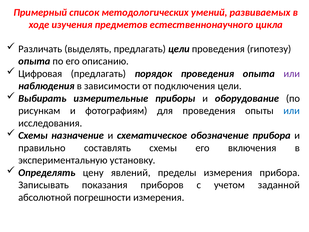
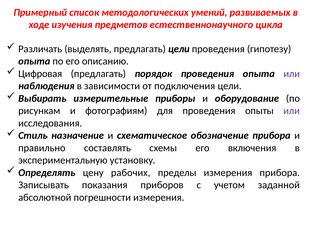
или colour: blue -> purple (292, 111)
Схемы: Схемы -> Стиль (33, 135)
явлений: явлений -> рабочих (131, 172)
